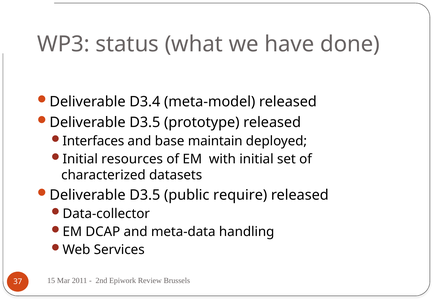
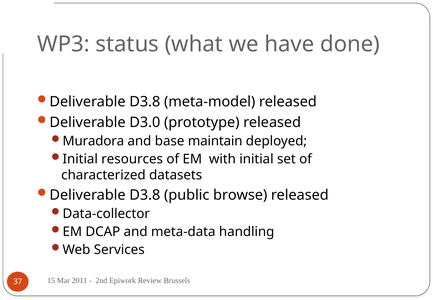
D3.4: D3.4 -> D3.8 (145, 102)
D3.5: D3.5 -> D3.0 (145, 122)
Interfaces: Interfaces -> Muradora (93, 141)
D3.5: D3.5 -> D3.8 (145, 195)
require: require -> browse (240, 195)
